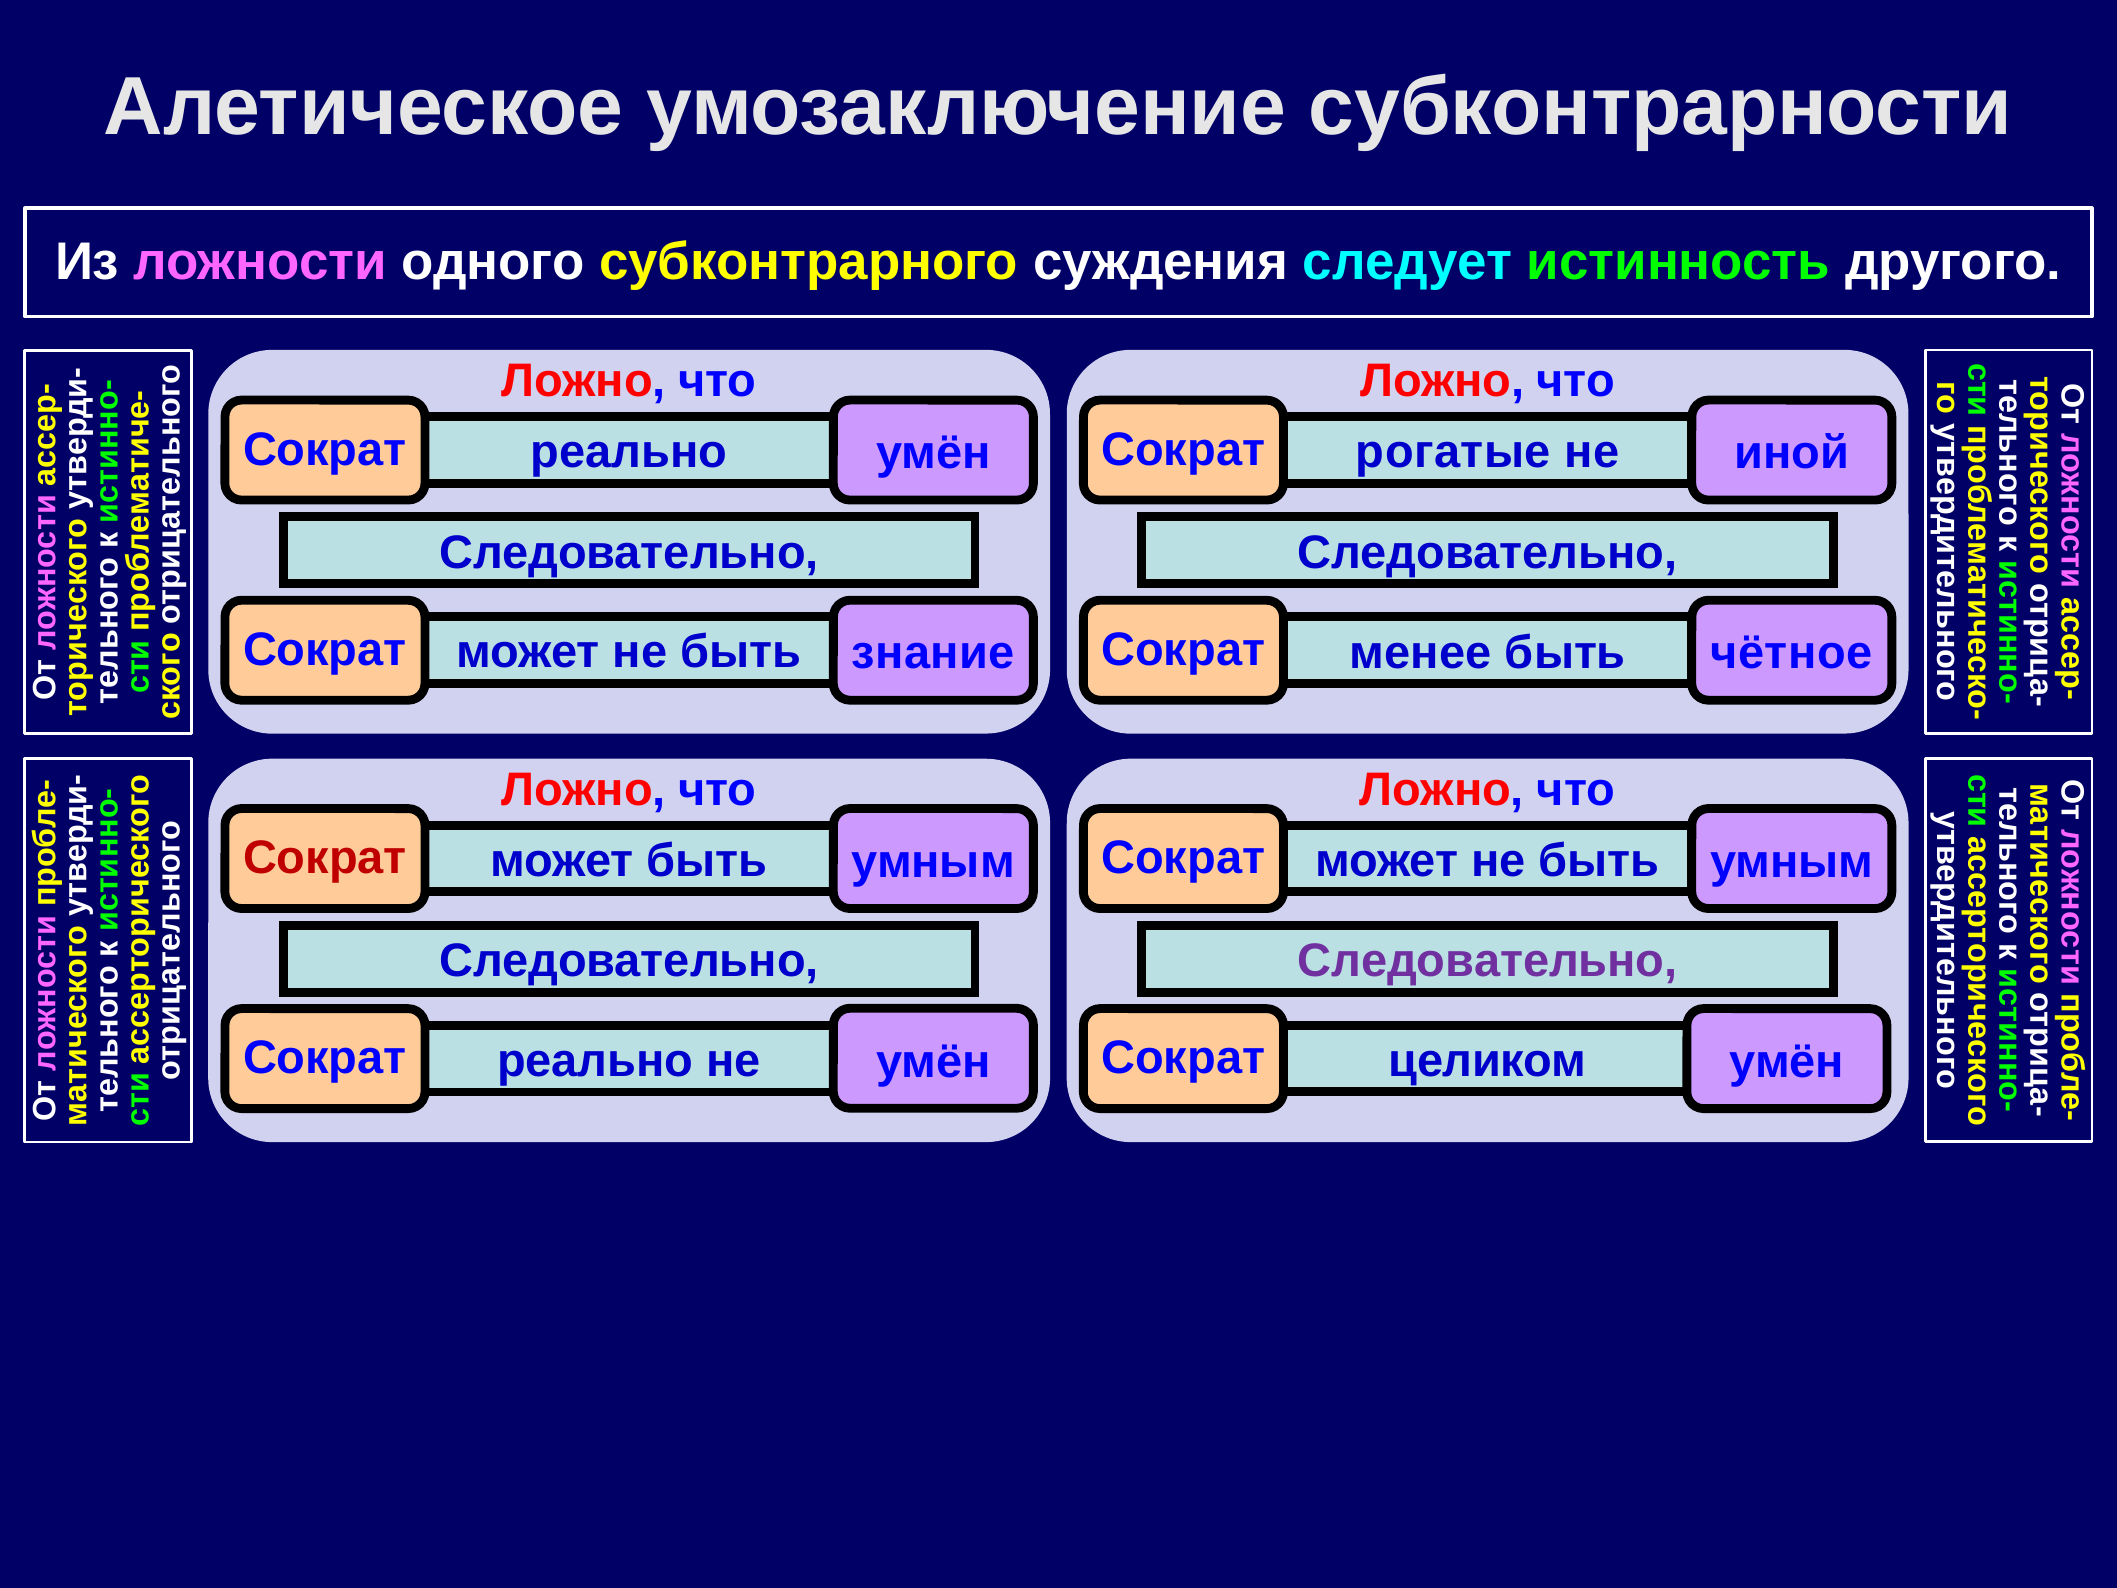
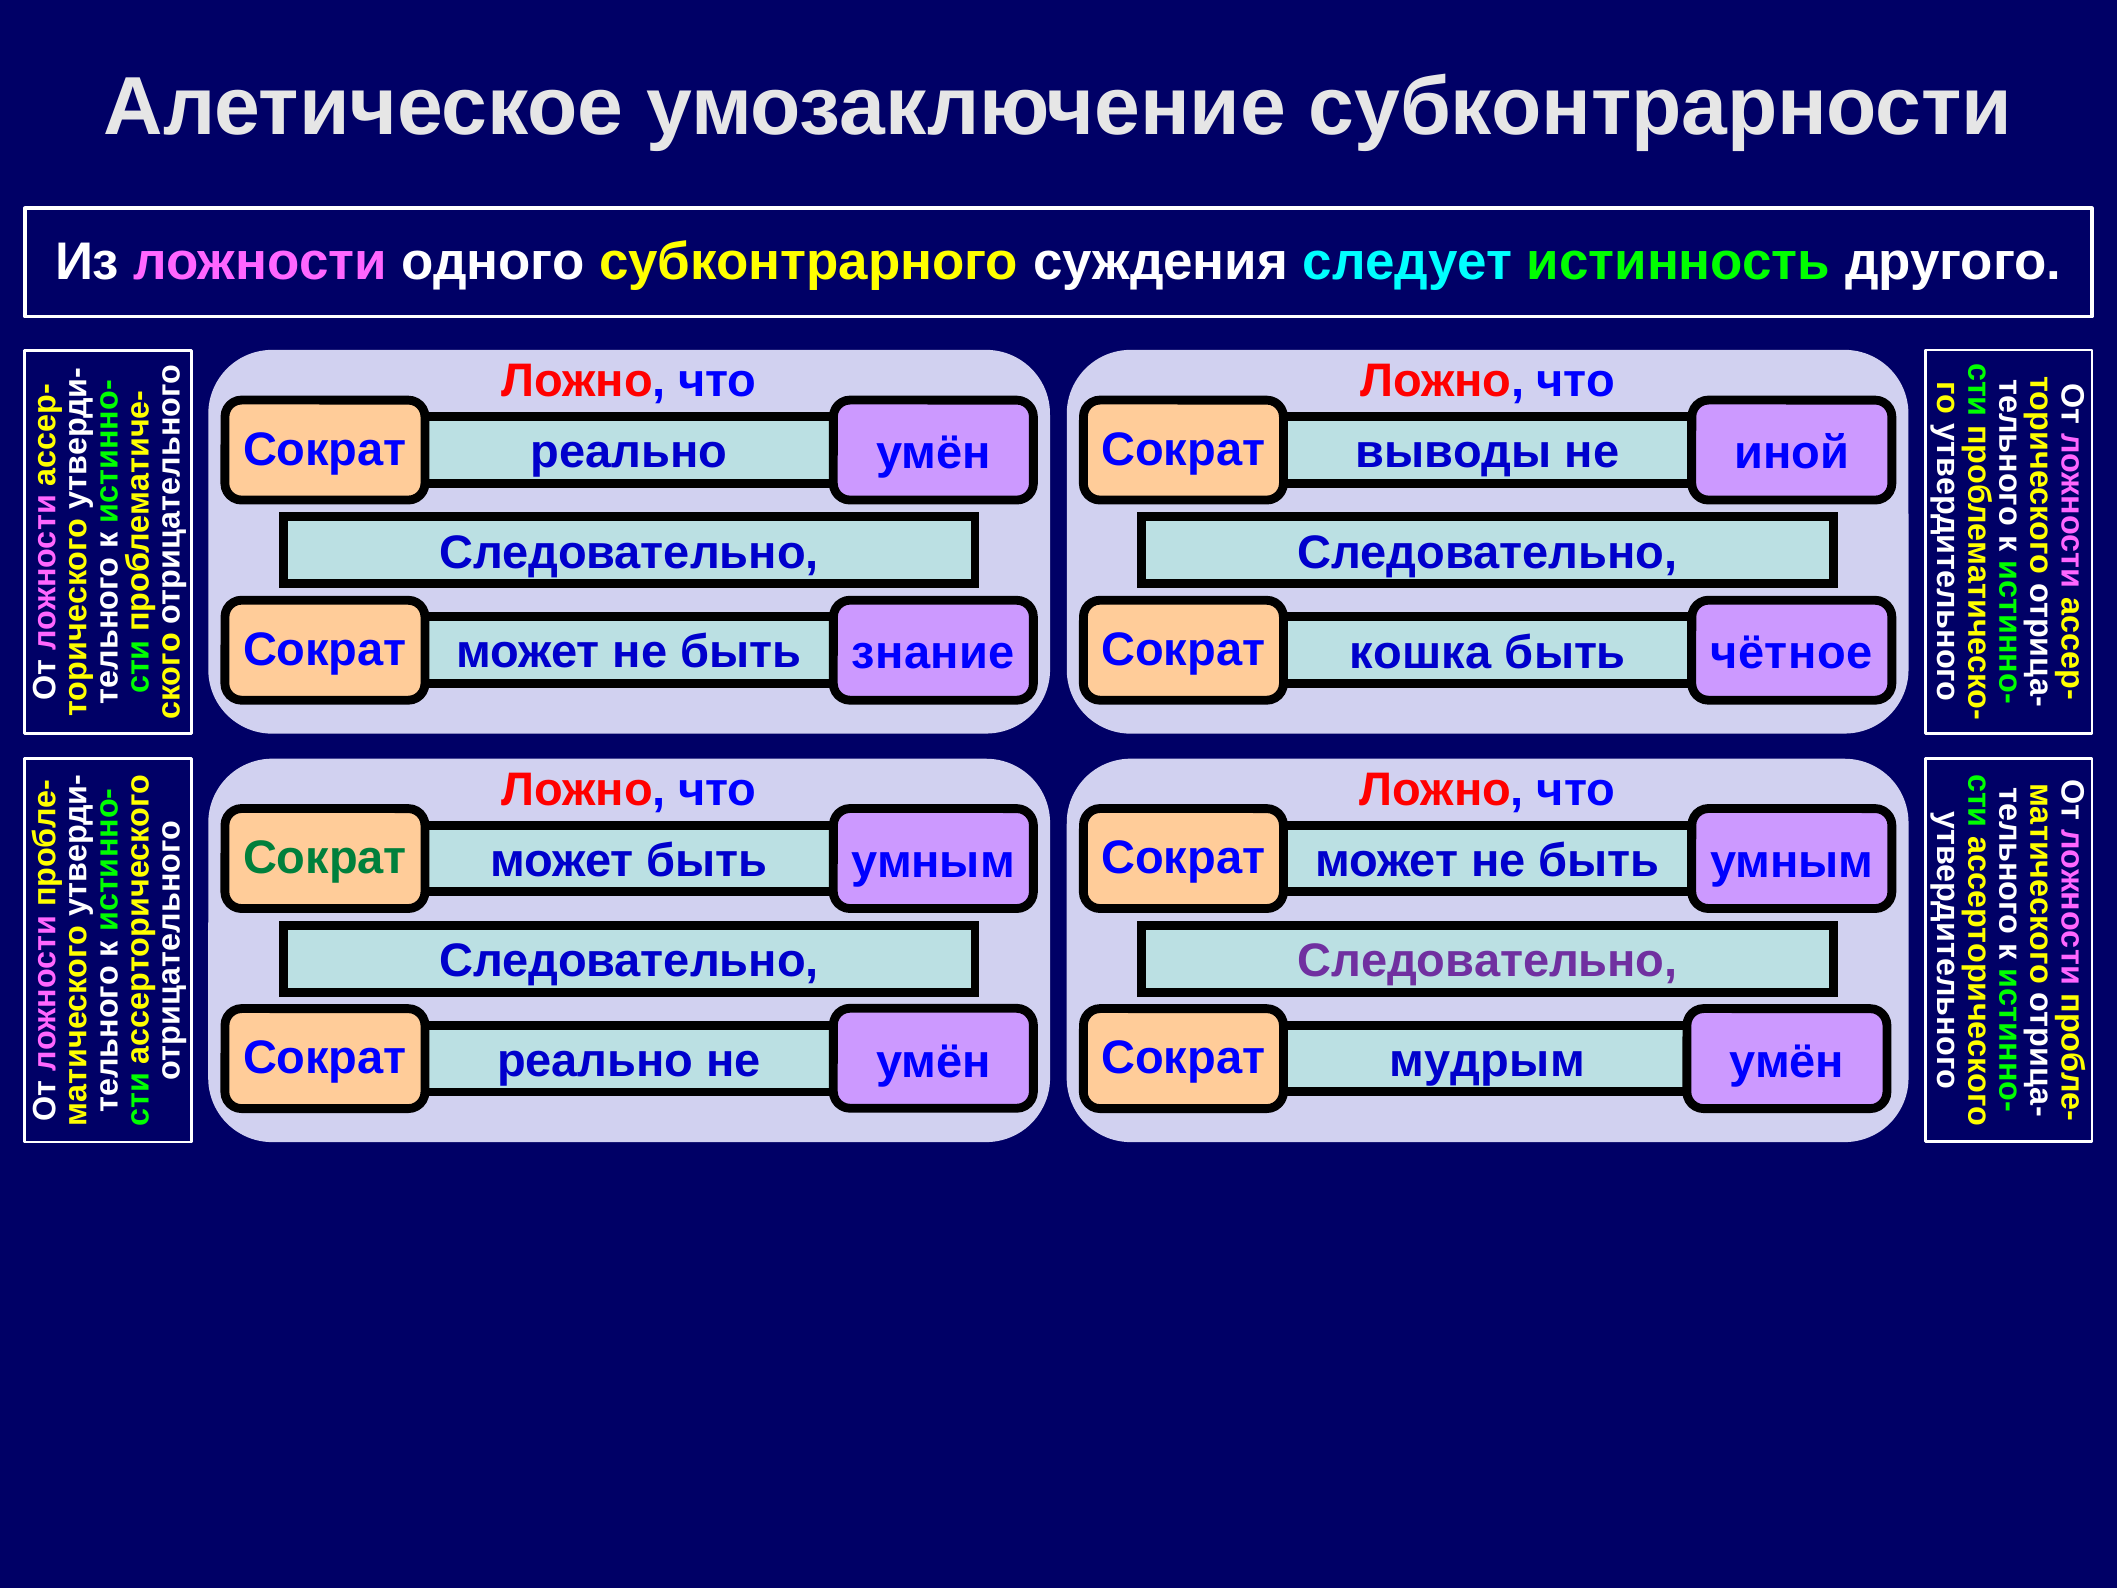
рогатые: рогатые -> выводы (1454, 452)
менее: менее -> кошка (1420, 652)
Сократ colour: red -> green (325, 858)
целиком: целиком -> мудрым (1487, 1060)
